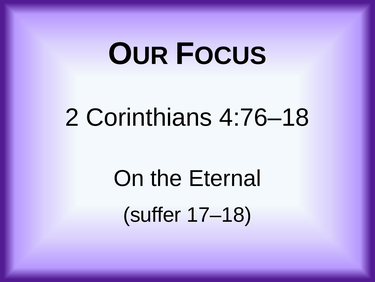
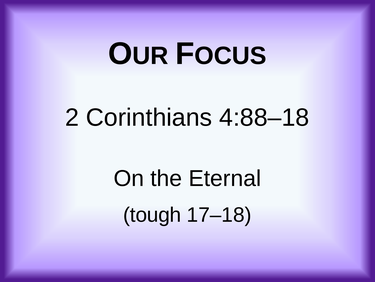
4:76–18: 4:76–18 -> 4:88–18 (264, 117)
suffer: suffer -> tough (152, 215)
